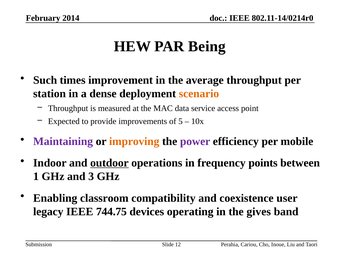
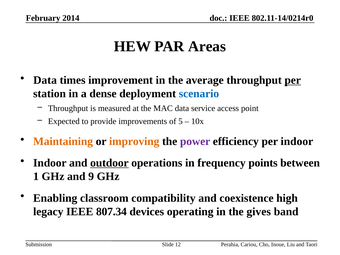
Being: Being -> Areas (207, 46)
Such: Such -> Data (45, 80)
per underline: none -> present (293, 80)
scenario colour: orange -> blue (199, 94)
Maintaining colour: purple -> orange (63, 141)
per mobile: mobile -> indoor (297, 141)
3: 3 -> 9 (91, 176)
user: user -> high (287, 198)
744.75: 744.75 -> 807.34 (111, 212)
